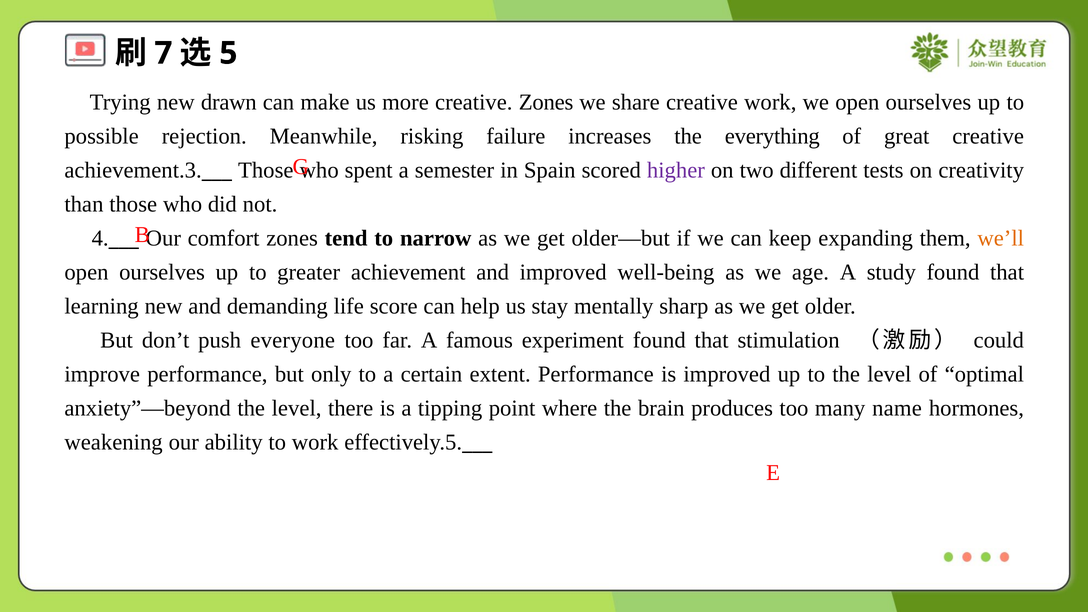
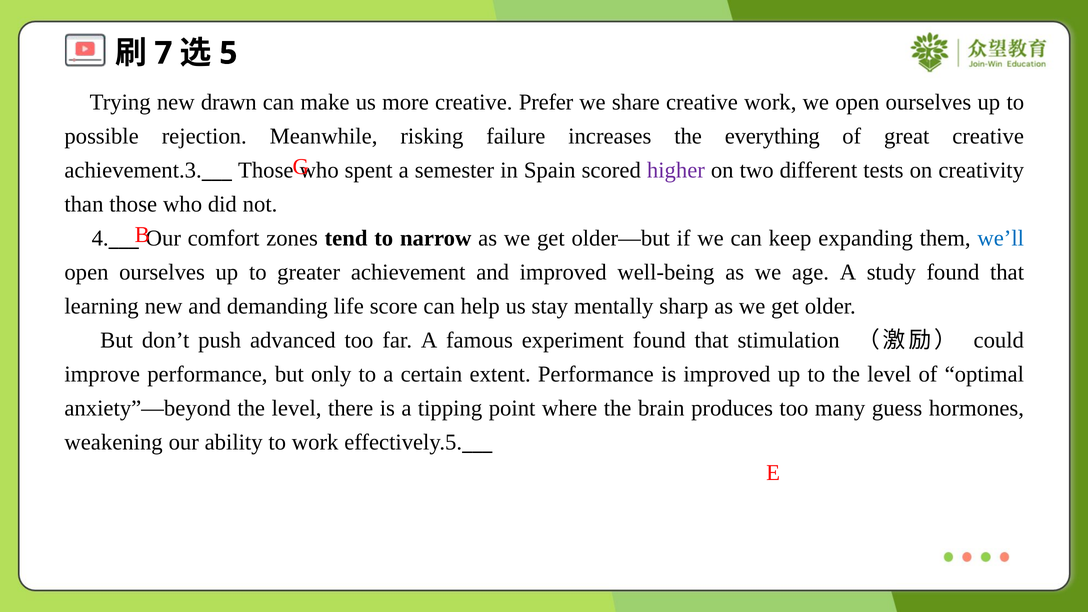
creative Zones: Zones -> Prefer (546, 102)
we’ll colour: orange -> blue (1001, 238)
everyone: everyone -> advanced (293, 340)
name: name -> guess (897, 408)
